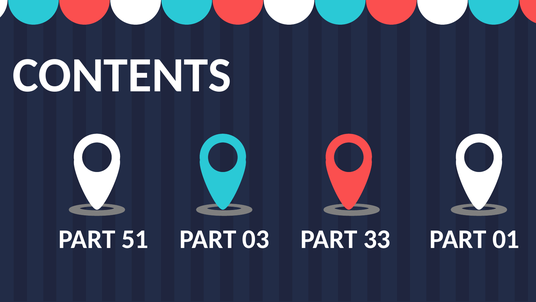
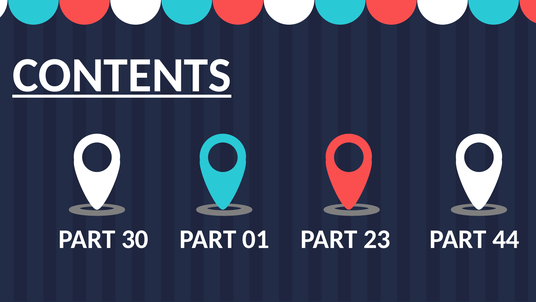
CONTENTS underline: none -> present (122, 75)
51: 51 -> 30 (135, 239)
03: 03 -> 01 (256, 239)
33: 33 -> 23 (377, 239)
01: 01 -> 44 (506, 239)
